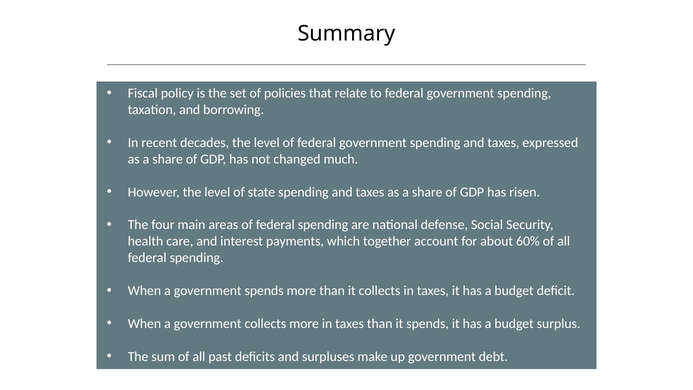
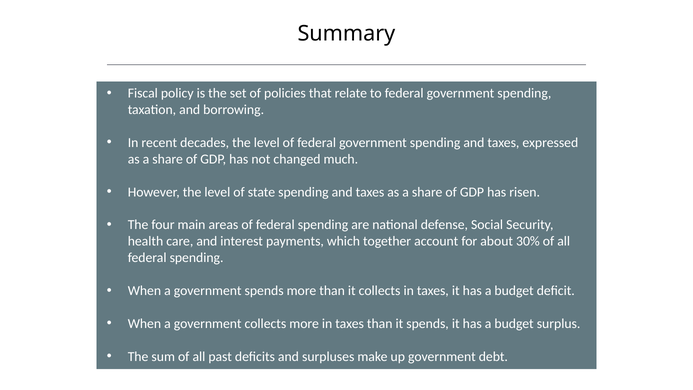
60%: 60% -> 30% (528, 241)
